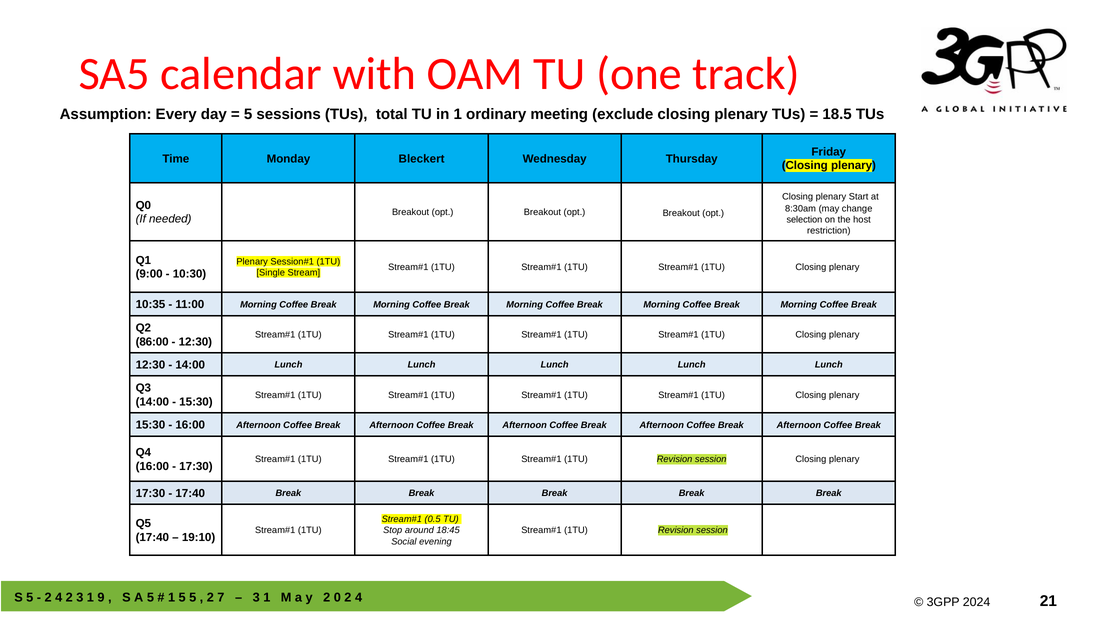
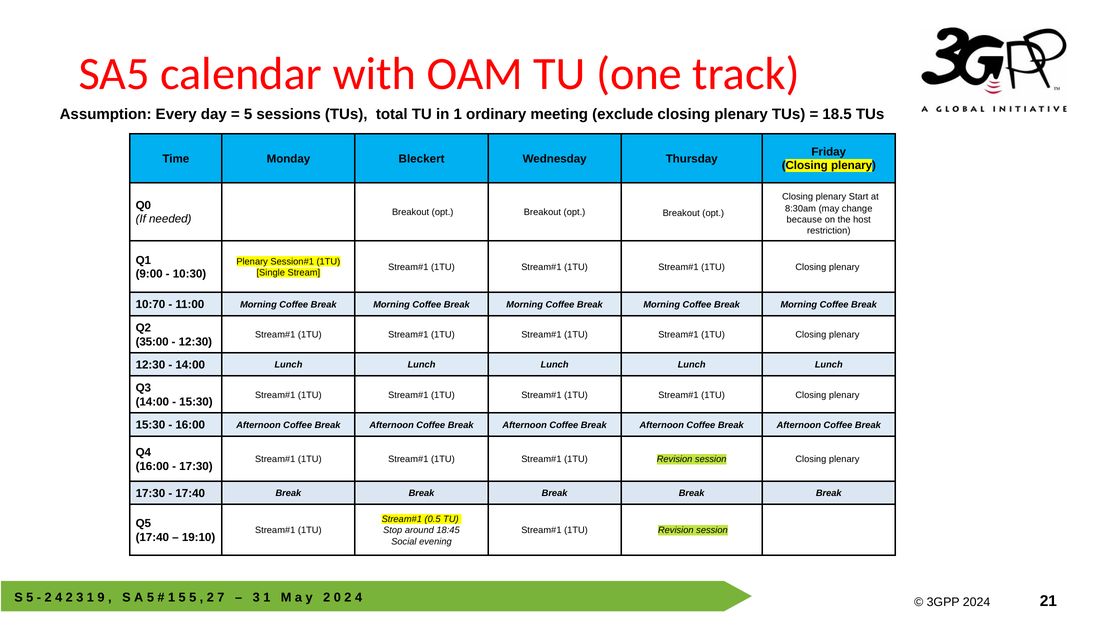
selection: selection -> because (804, 220)
10:35: 10:35 -> 10:70 (150, 305)
86:00: 86:00 -> 35:00 (152, 342)
